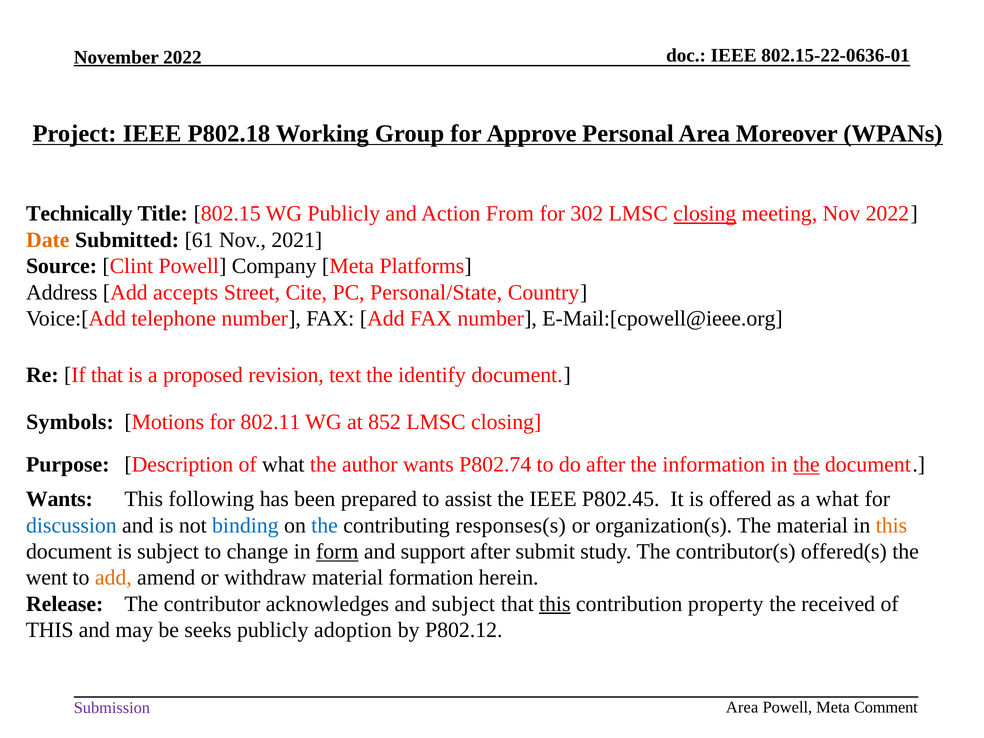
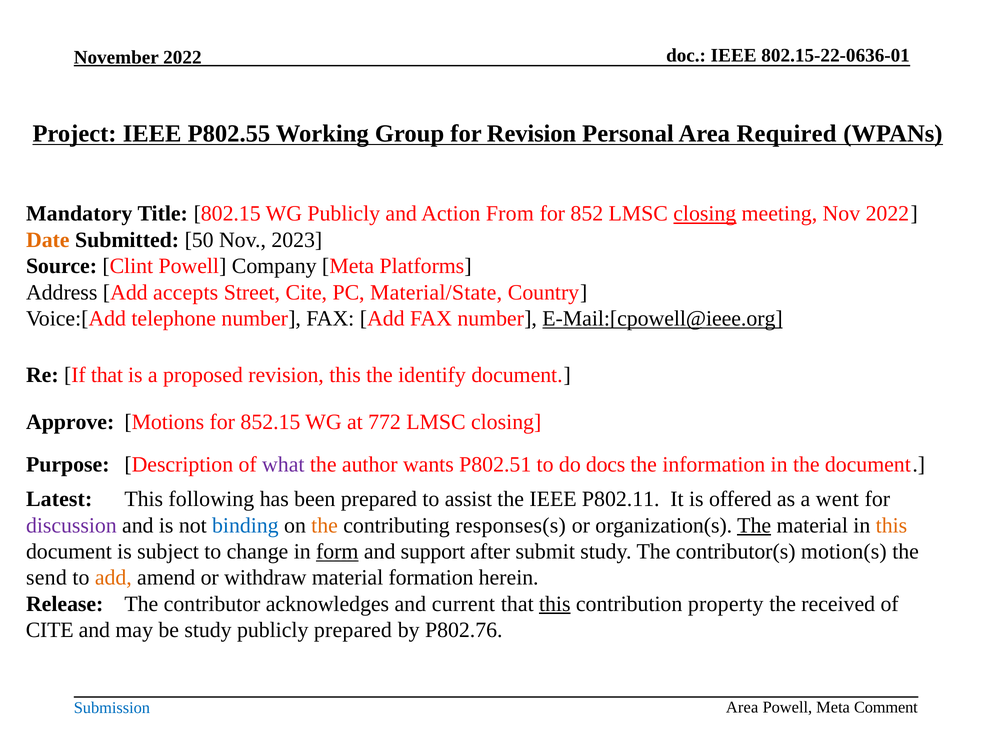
P802.18: P802.18 -> P802.55 (229, 134)
for Approve: Approve -> Revision (532, 134)
Moreover: Moreover -> Required (787, 134)
Technically: Technically -> Mandatory (79, 214)
302: 302 -> 852 (587, 214)
61: 61 -> 50 (199, 240)
2021: 2021 -> 2023 (297, 240)
Personal/State: Personal/State -> Material/State (436, 292)
E-Mail:[cpowell@ieee.org underline: none -> present (663, 319)
revision text: text -> this (345, 375)
Symbols: Symbols -> Approve (70, 422)
802.11: 802.11 -> 852.15 (270, 422)
852: 852 -> 772 (385, 422)
what colour: black -> purple (283, 465)
P802.74: P802.74 -> P802.51 (495, 465)
do after: after -> docs (606, 465)
the underline: present -> none (806, 465)
Wants: Wants -> Latest (59, 499)
P802.45: P802.45 -> P802.11 (621, 499)
a what: what -> went (837, 499)
discussion colour: blue -> purple (71, 525)
the colour: blue -> orange (325, 525)
The underline: none -> present (754, 525)
offered(s: offered(s -> motion(s (844, 552)
went: went -> send (46, 578)
and subject: subject -> current (463, 604)
THIS: THIS -> CITE (50, 630)
be seeks: seeks -> study (208, 630)
publicly adoption: adoption -> prepared (353, 630)
P802.12: P802.12 -> P802.76 (464, 630)
Submission colour: purple -> blue (112, 708)
